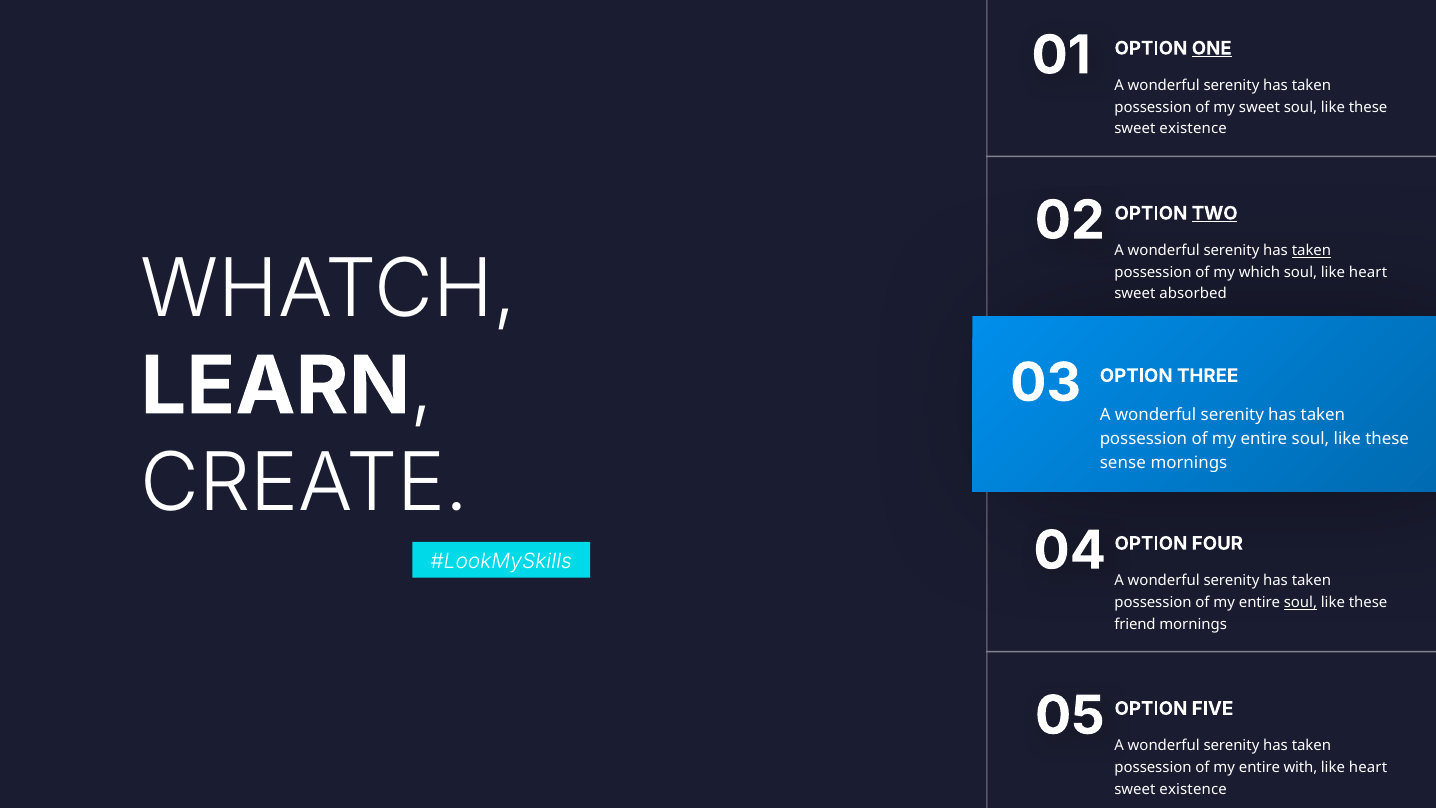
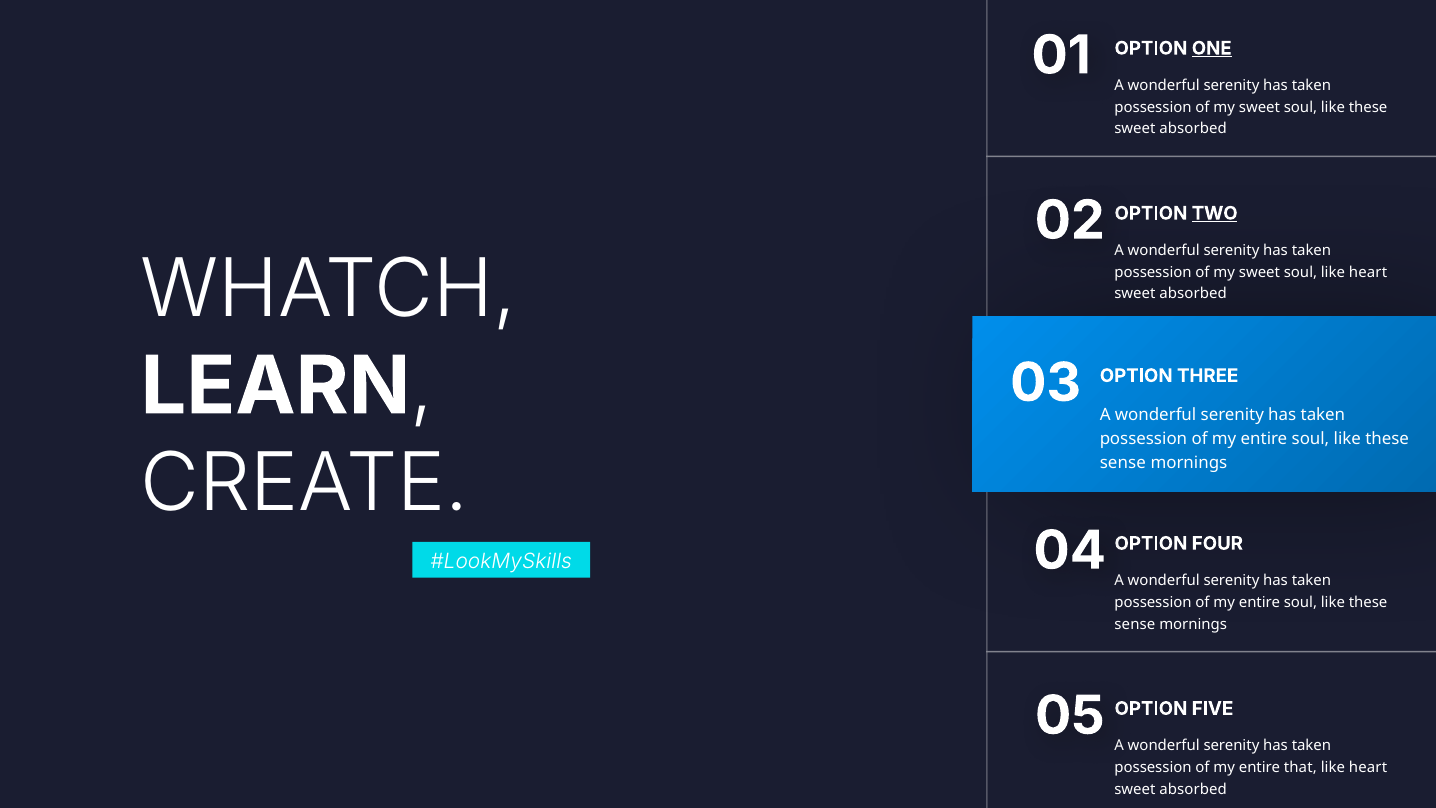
existence: existence -> absorbed (1193, 129)
taken underline: present -> none (1311, 251)
which: which -> sweet (1259, 272)
soul underline: present -> none (1300, 602)
friend: friend -> sense (1135, 624)
with: with -> that (1300, 767)
existence: existence -> absorbed (1193, 789)
